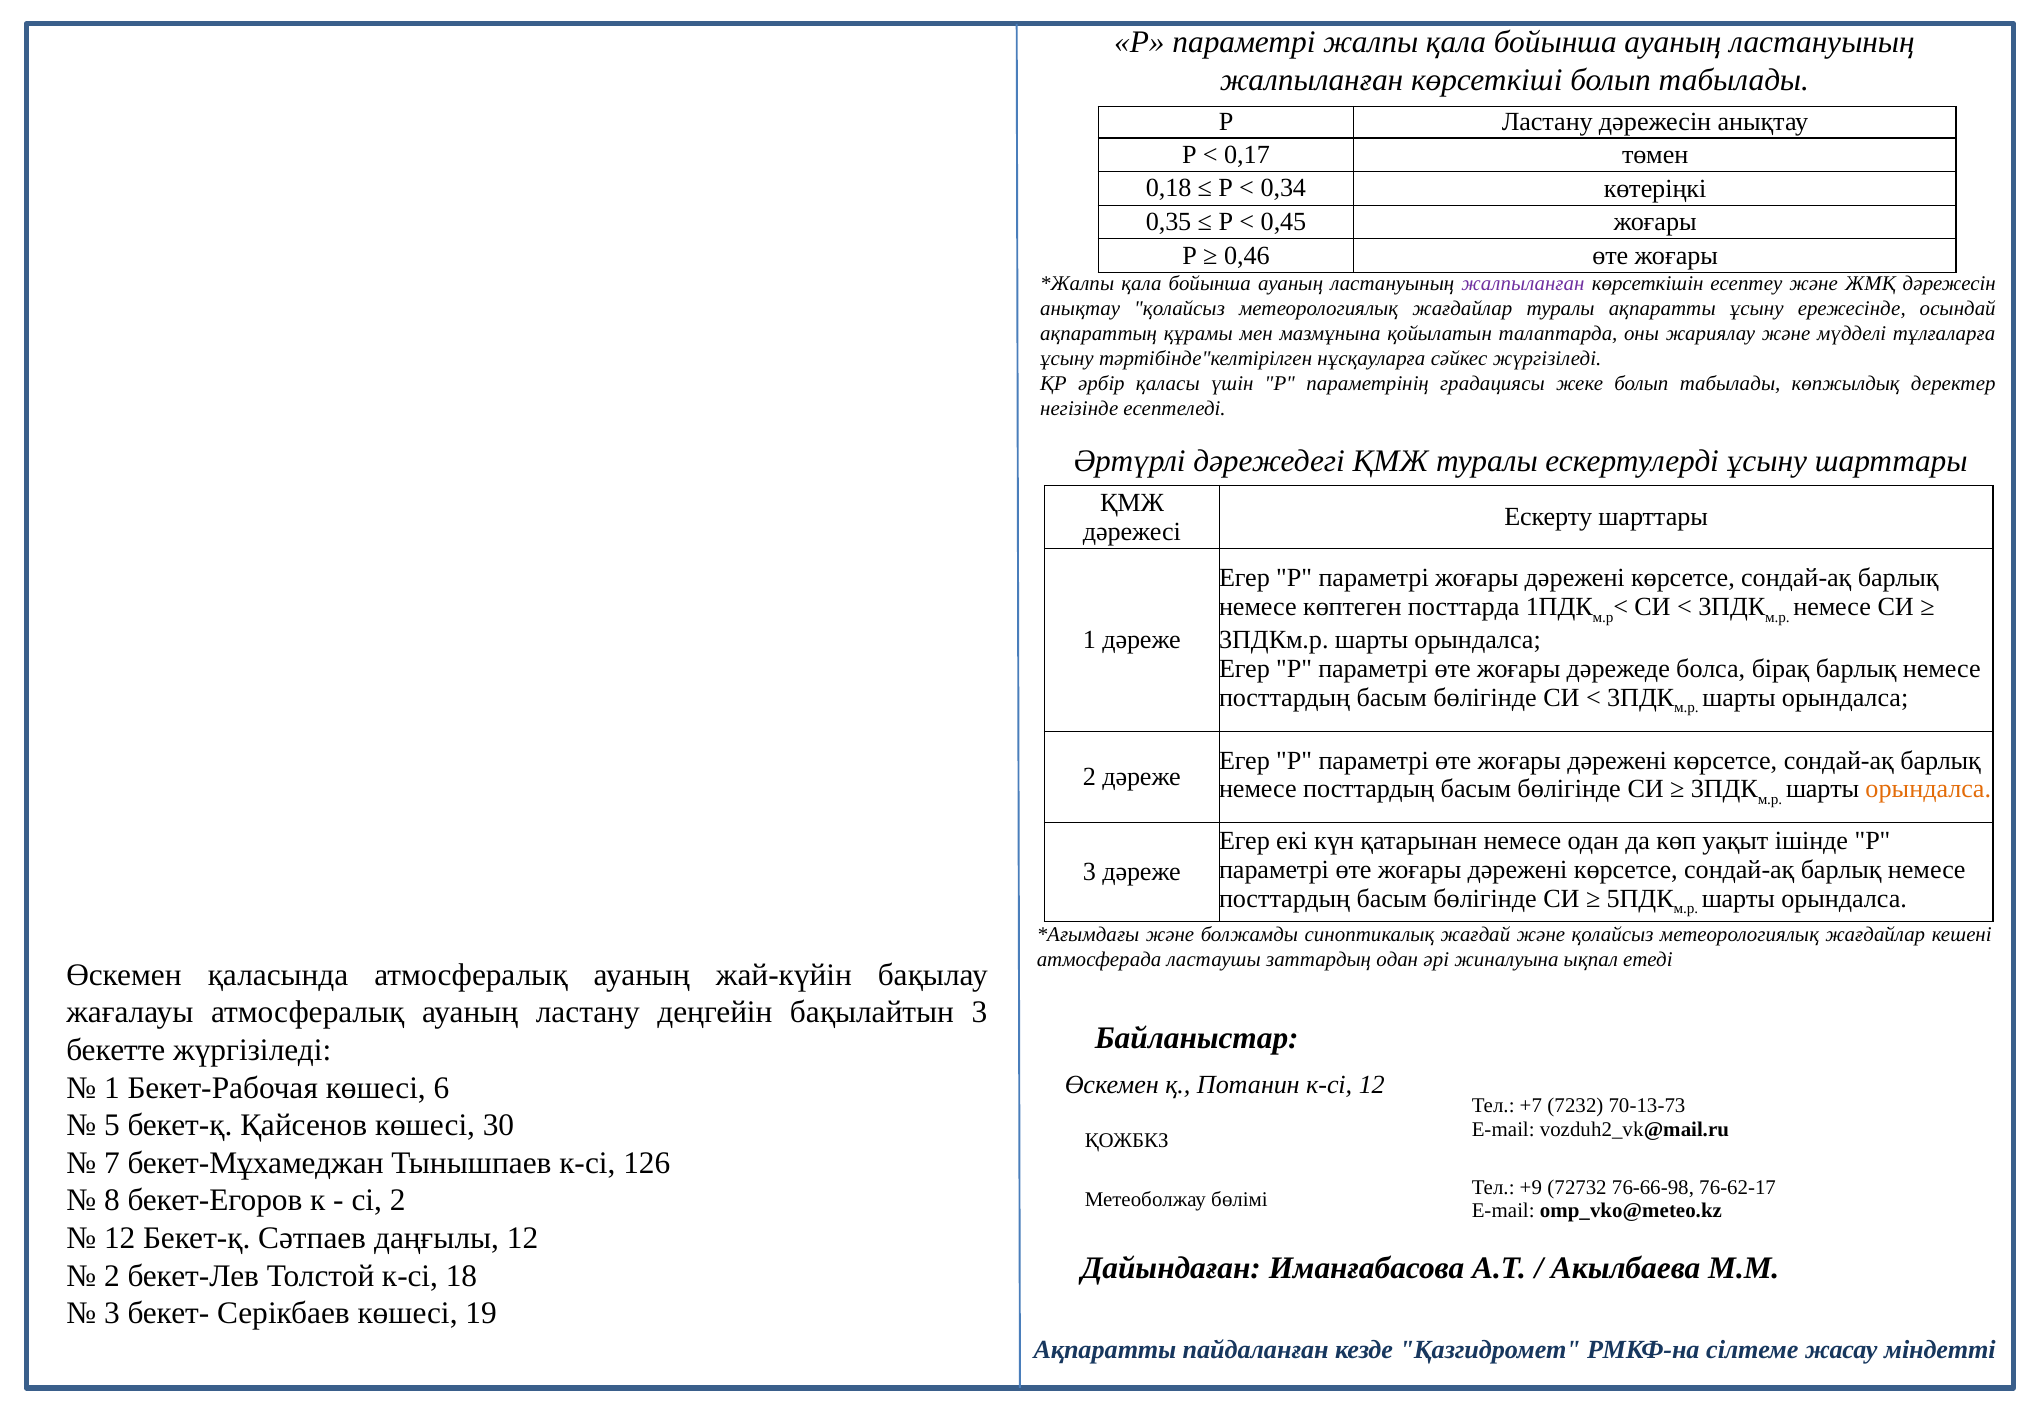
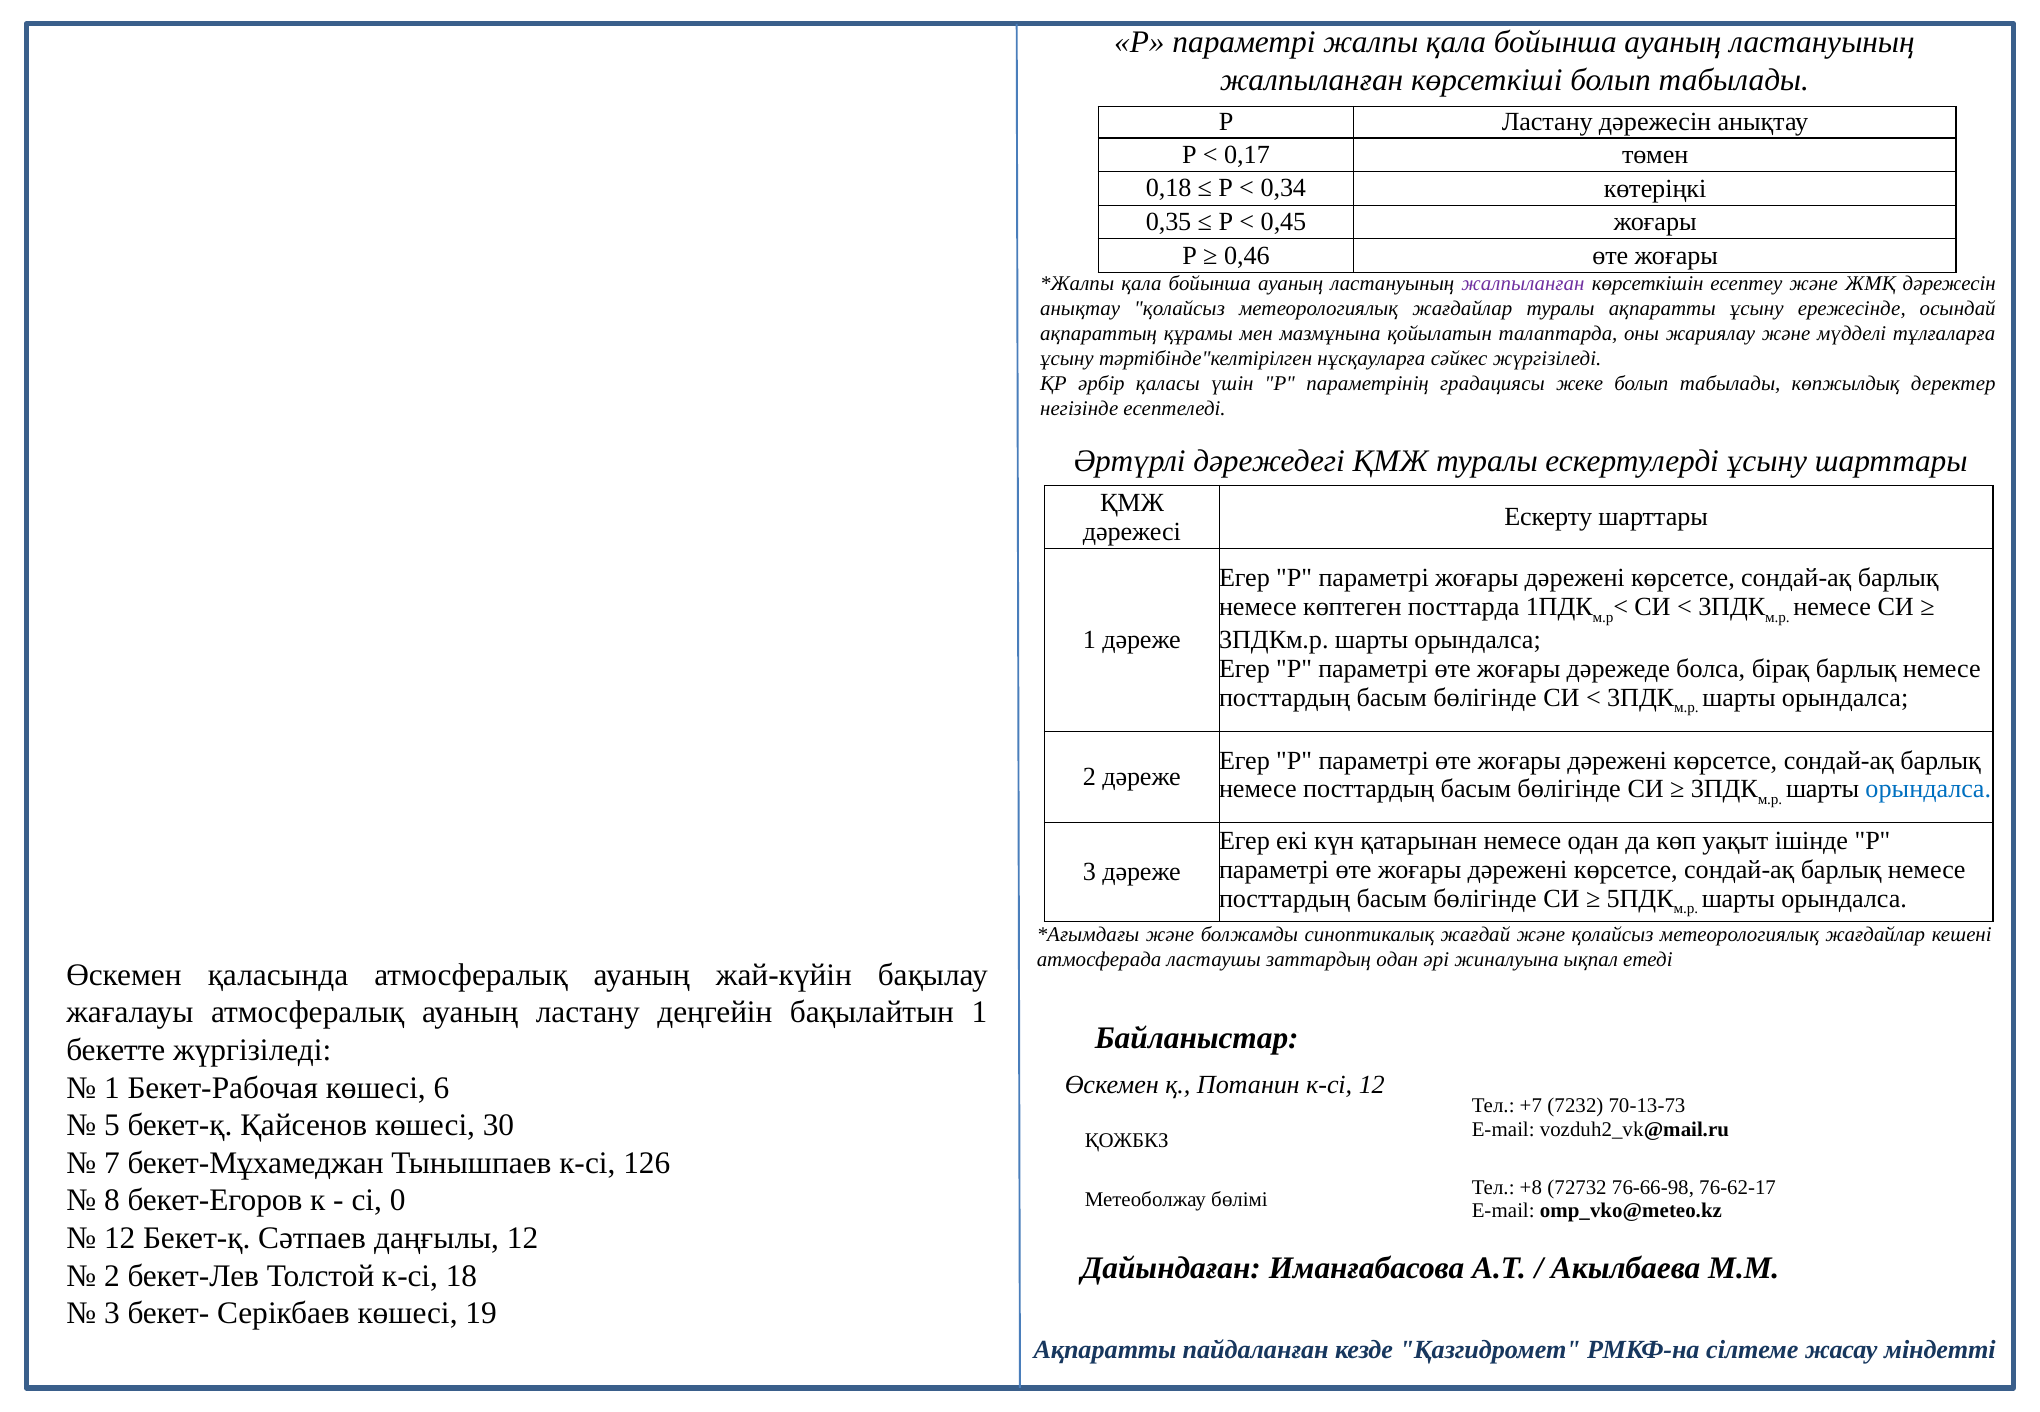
орындалса colour: orange -> blue (1928, 789)
бақылайтын 3: 3 -> 1 (980, 1013)
+9: +9 -> +8 (1531, 1188)
сі 2: 2 -> 0 (398, 1201)
